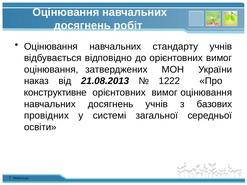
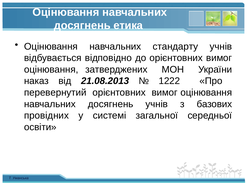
робіт: робіт -> етика (128, 26)
конструктивне: конструктивне -> перевернутий (55, 93)
